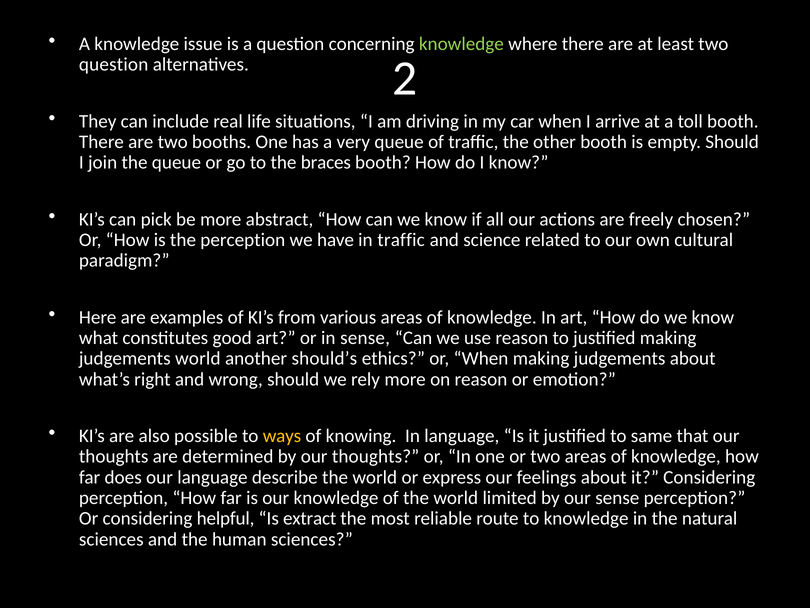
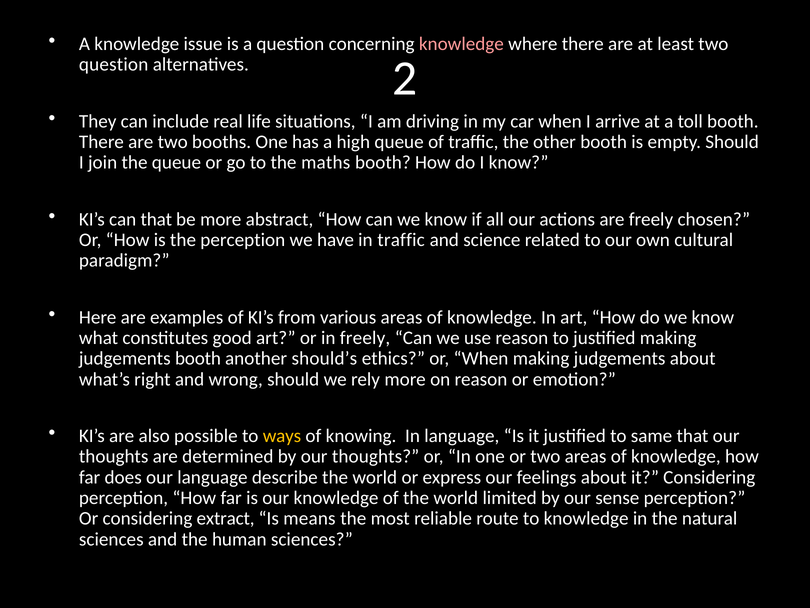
knowledge colour: light green -> pink (461, 44)
very: very -> high (353, 142)
braces: braces -> maths (326, 162)
can pick: pick -> that (156, 219)
in sense: sense -> freely (365, 338)
judgements world: world -> booth (198, 358)
helpful: helpful -> extract (226, 518)
extract: extract -> means (309, 518)
